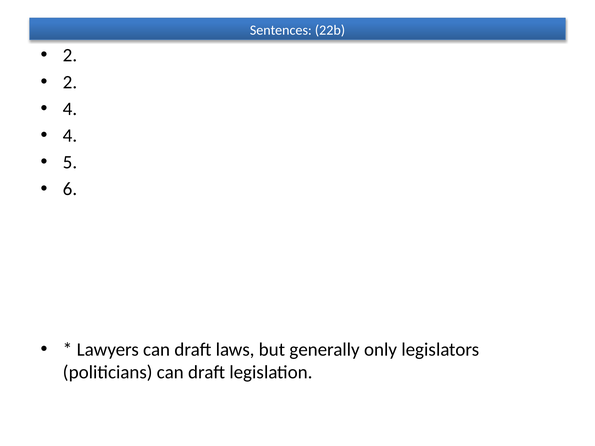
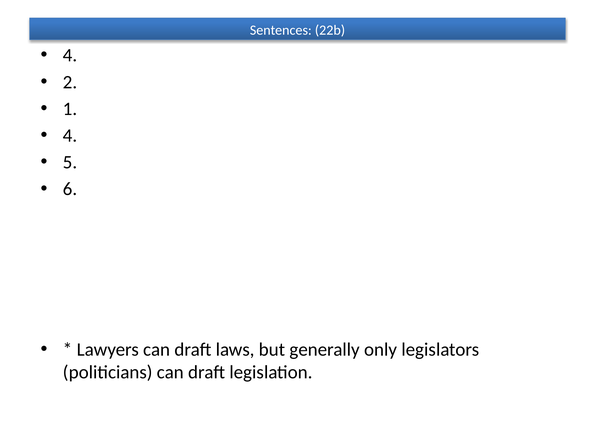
2: 2 -> 4 (70, 55)
4: 4 -> 1 (70, 109)
